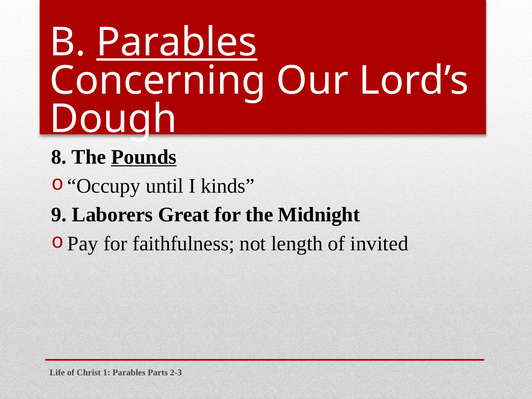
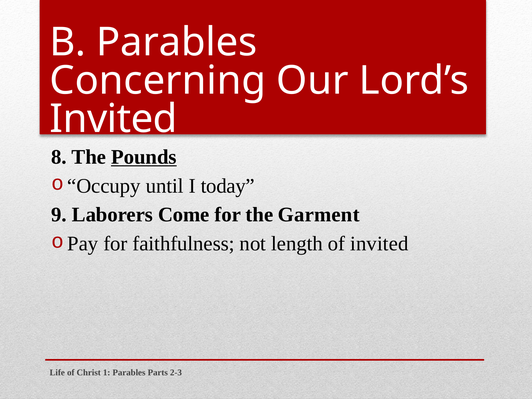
Parables underline: present -> none (177, 42)
Dough: Dough -> Invited (114, 119)
kinds: kinds -> today (228, 186)
Great: Great -> Come (184, 215)
Midnight: Midnight -> Garment (319, 215)
